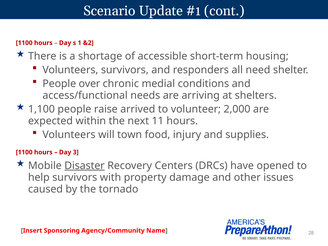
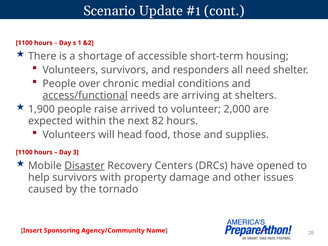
access/functional underline: none -> present (85, 95)
1,100: 1,100 -> 1,900 (41, 109)
11: 11 -> 82 (158, 121)
town: town -> head (130, 135)
injury: injury -> those (187, 135)
